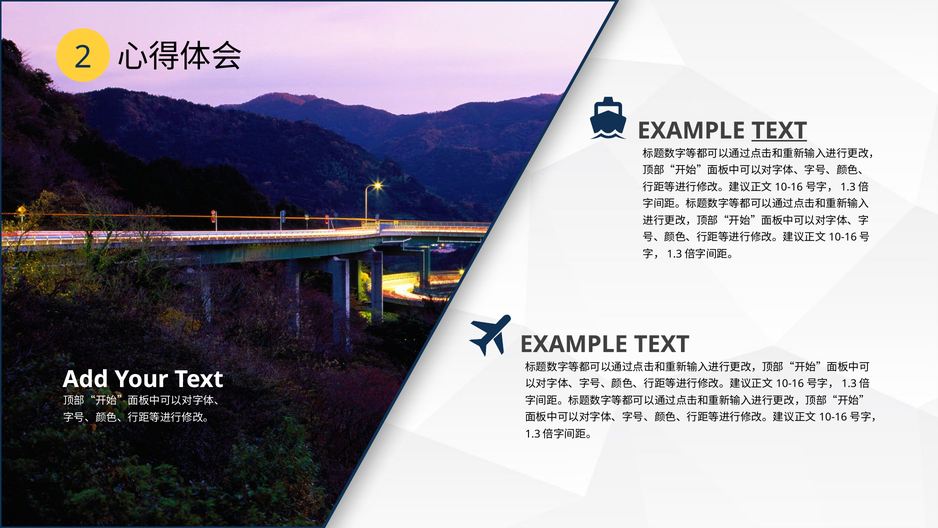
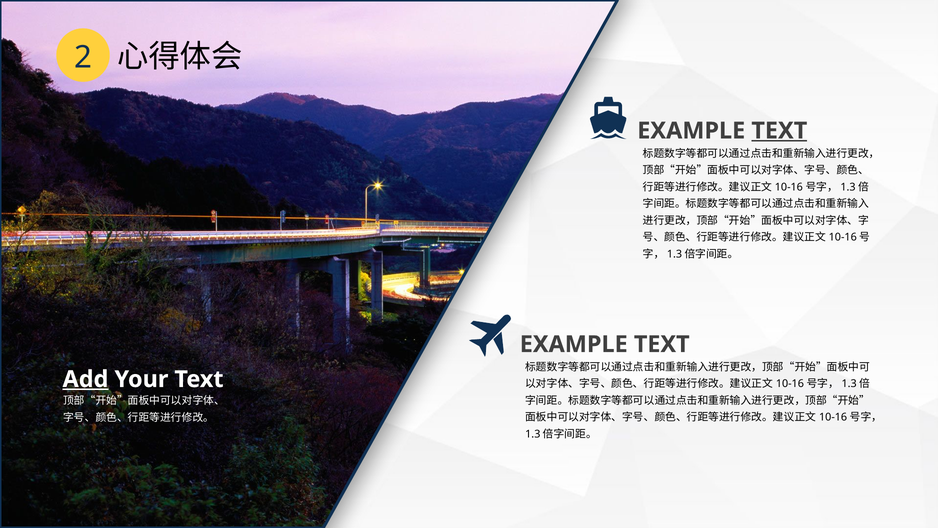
Add underline: none -> present (85, 379)
